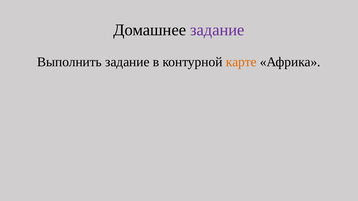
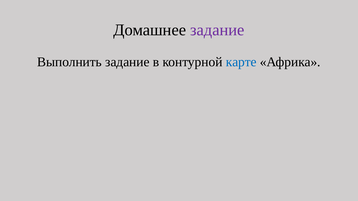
карте colour: orange -> blue (241, 62)
